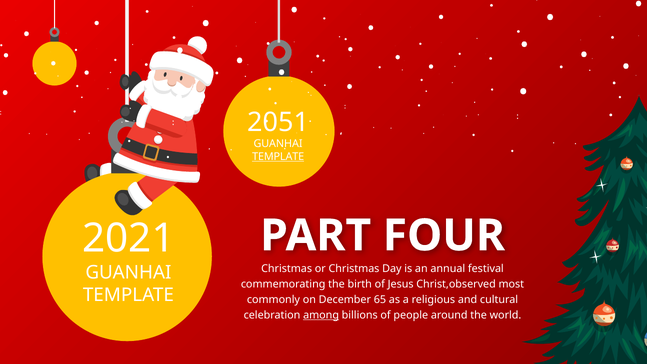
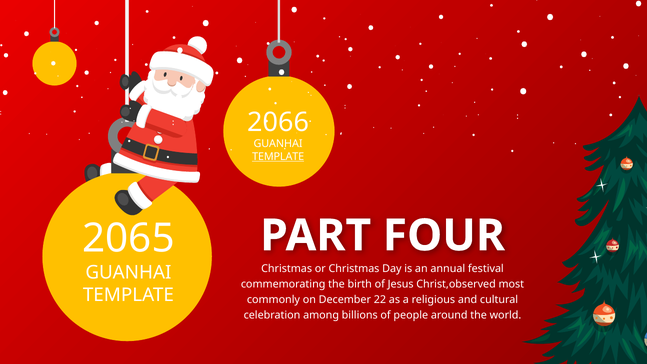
2051: 2051 -> 2066 (278, 122)
2021: 2021 -> 2065 (128, 238)
65: 65 -> 22 (380, 300)
among underline: present -> none (321, 315)
